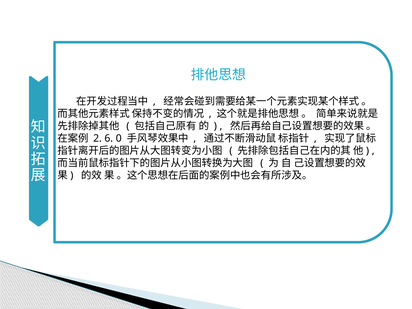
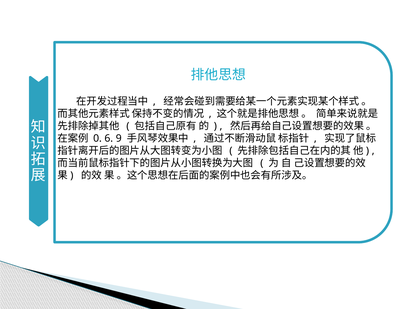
2: 2 -> 0 (97, 139)
0: 0 -> 9 (119, 139)
